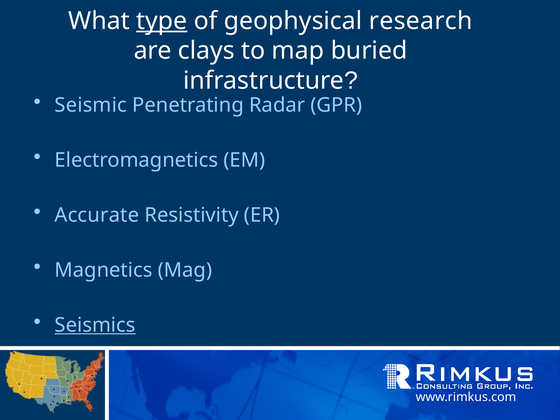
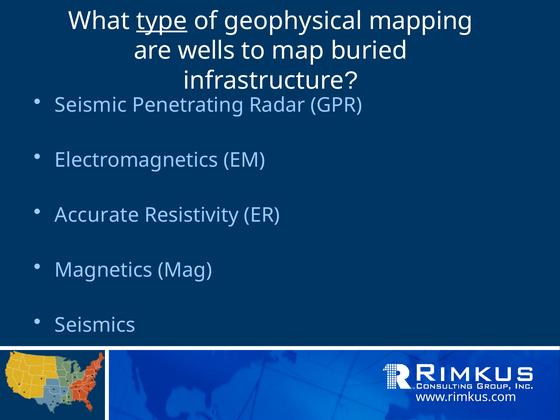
research: research -> mapping (421, 21)
clays: clays -> wells (206, 51)
Seismics underline: present -> none (95, 325)
